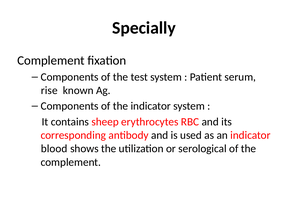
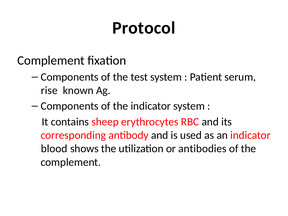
Specially: Specially -> Protocol (144, 28)
serological: serological -> antibodies (202, 149)
